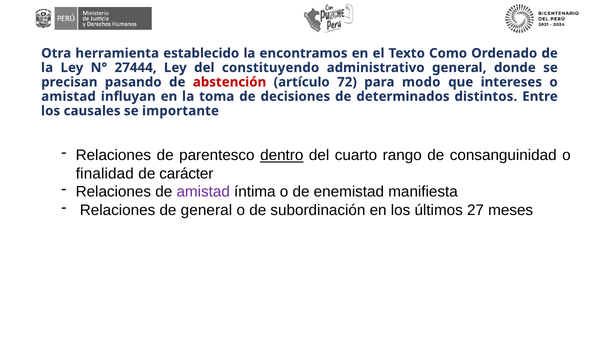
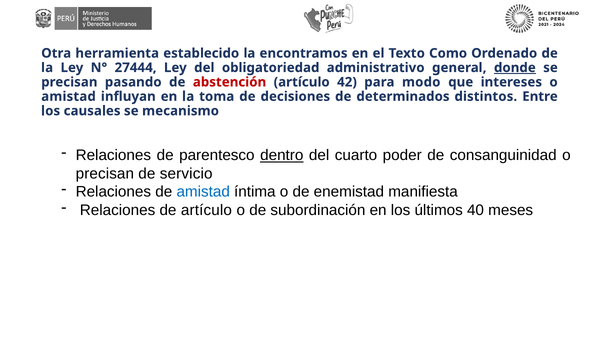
constituyendo: constituyendo -> obligatoriedad (271, 68)
donde underline: none -> present (515, 68)
72: 72 -> 42 (347, 82)
importante: importante -> mecanismo (181, 111)
rango: rango -> poder (402, 155)
finalidad: finalidad -> precisan (105, 174)
carácter: carácter -> servicio (186, 174)
amistad colour: purple -> blue (203, 192)
de general: general -> artículo (206, 210)
27: 27 -> 40 (475, 210)
